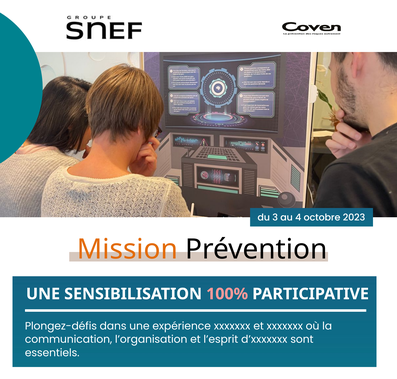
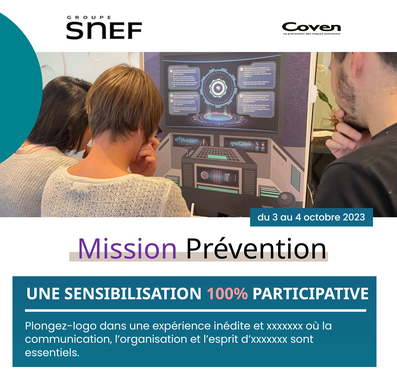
Mission colour: orange -> purple (127, 249)
Plongez-défis: Plongez-défis -> Plongez-logo (61, 326)
expérience xxxxxxx: xxxxxxx -> inédite (232, 326)
